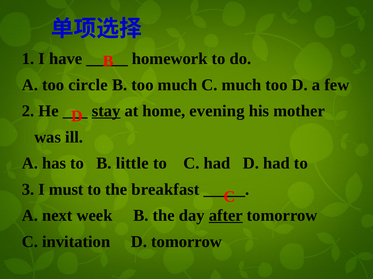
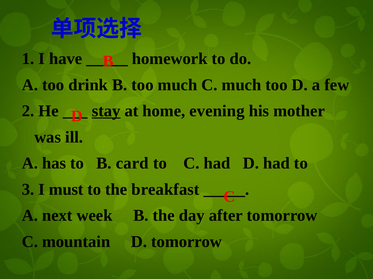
circle: circle -> drink (88, 85)
little: little -> card (132, 164)
after underline: present -> none (226, 216)
invitation: invitation -> mountain (76, 242)
